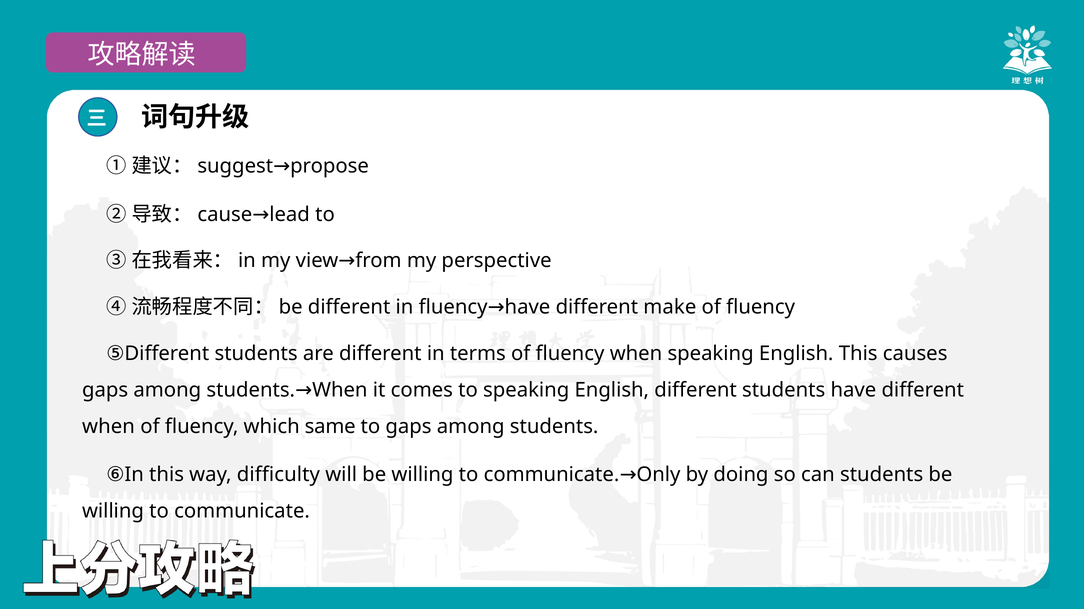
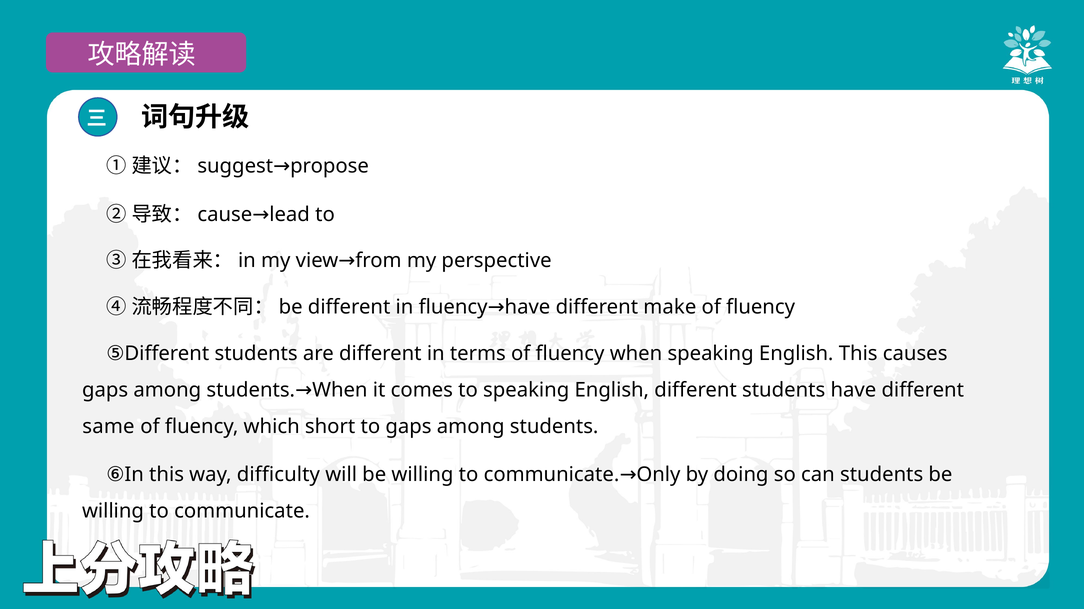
when: when -> same (108, 427)
same: same -> short (330, 427)
